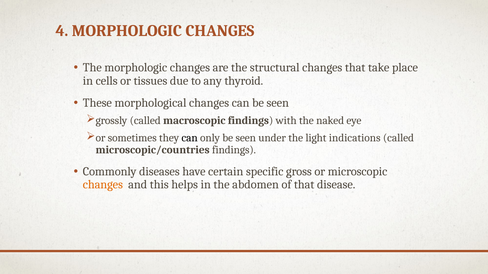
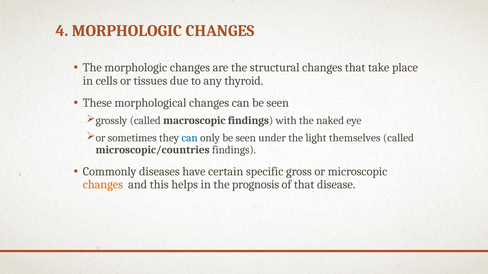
can colour: black -> blue (190, 138)
indications: indications -> themselves (355, 138)
abdomen: abdomen -> prognosis (256, 185)
